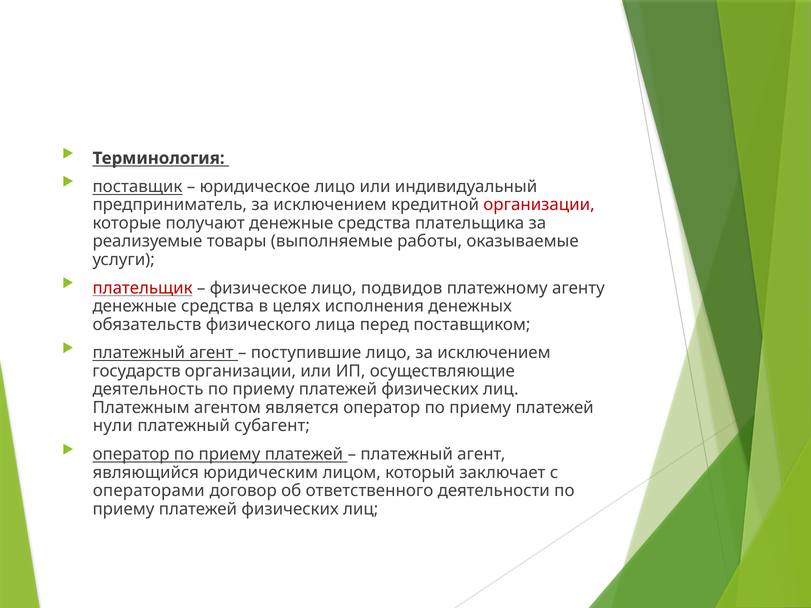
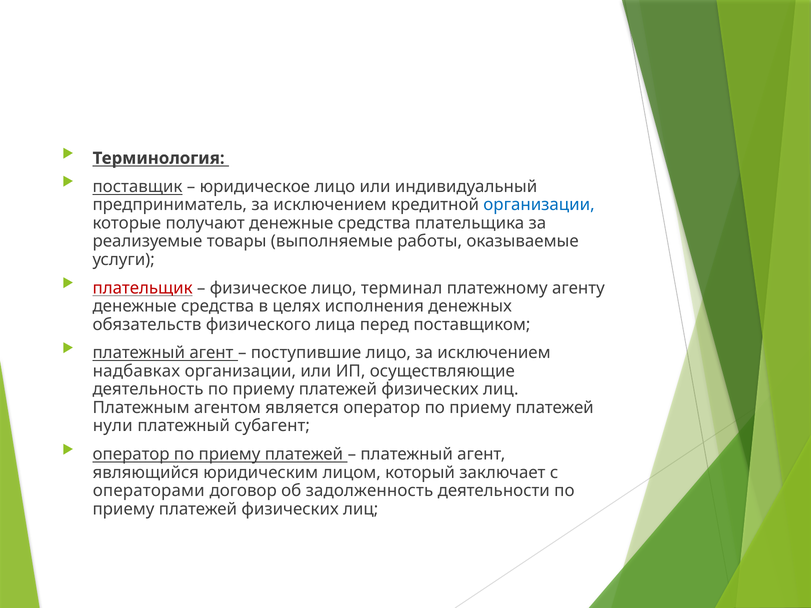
организации colour: red -> blue (539, 205)
подвидов: подвидов -> терминал (402, 288)
государств: государств -> надбавках (136, 371)
ответственного: ответственного -> задолженность (369, 491)
